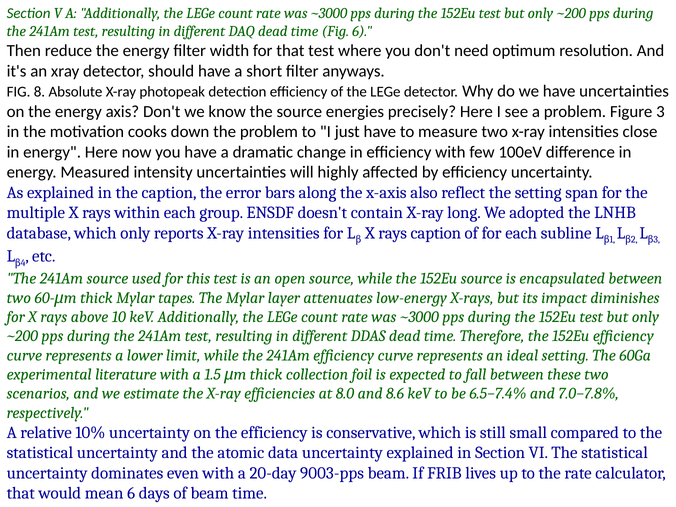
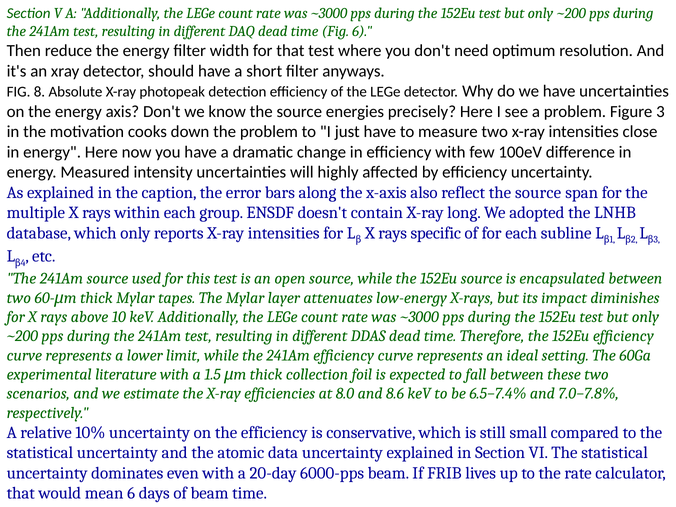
reflect the setting: setting -> source (538, 193)
rays caption: caption -> specific (436, 233)
9003-pps: 9003-pps -> 6000-pps (332, 473)
